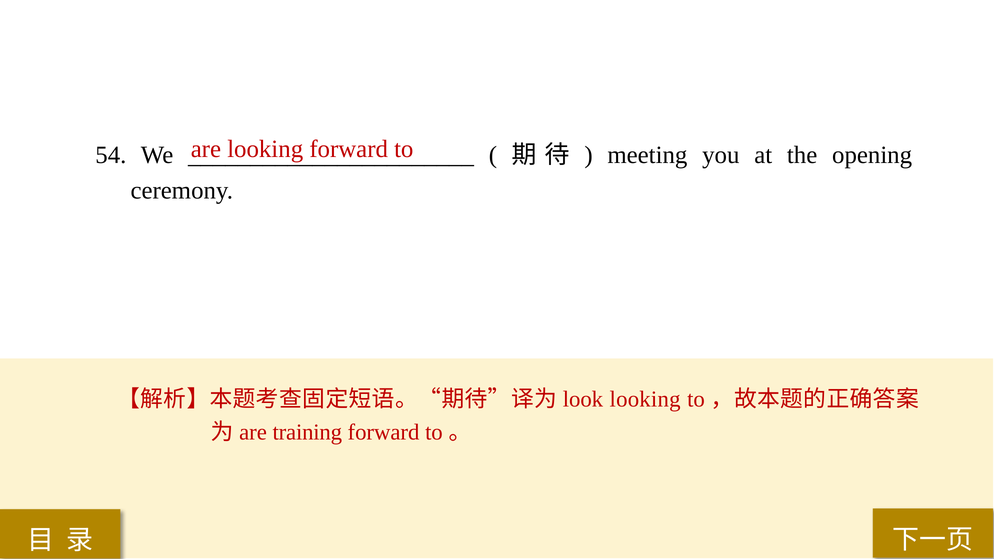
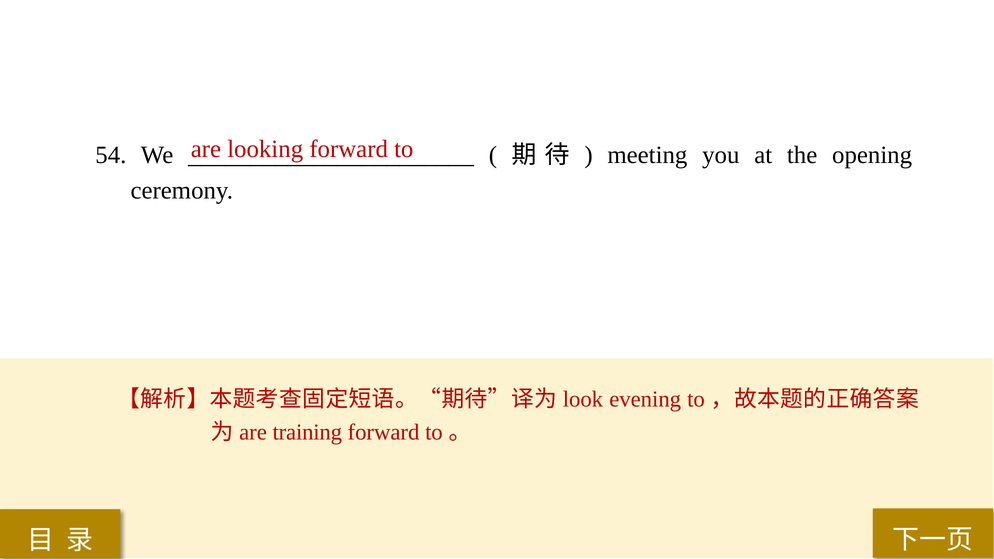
looking: looking -> evening (645, 399)
